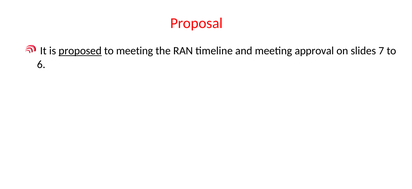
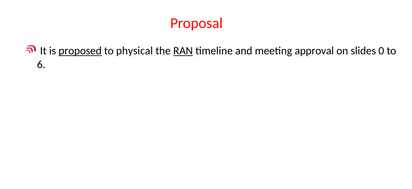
to meeting: meeting -> physical (135, 51)
RAN underline: none -> present (183, 51)
7: 7 -> 0 (381, 51)
